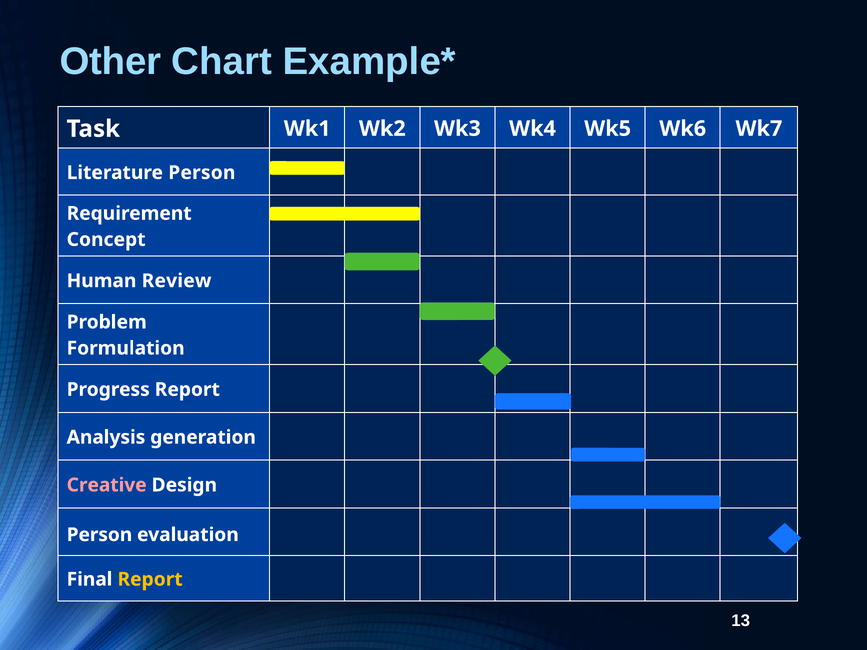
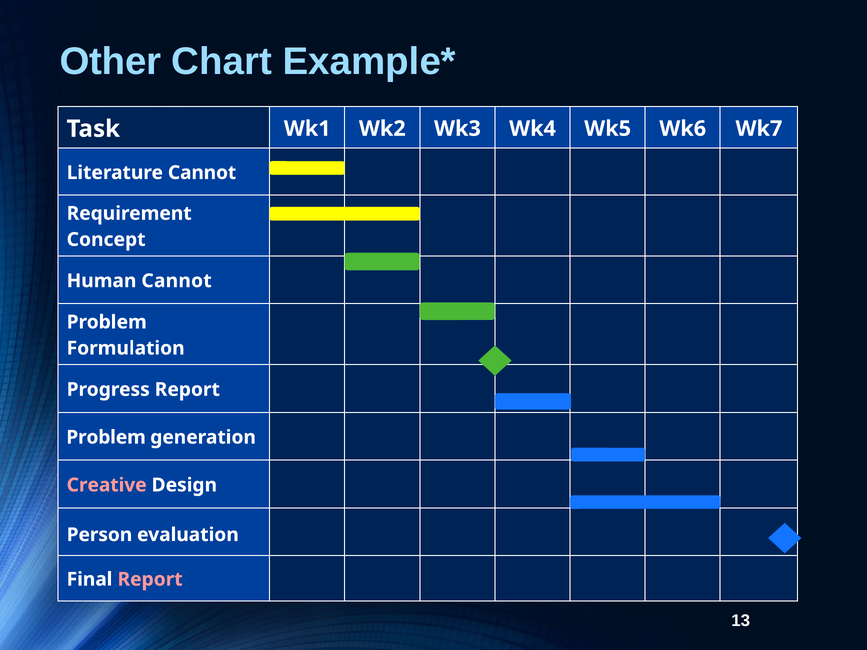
Literature Person: Person -> Cannot (202, 173)
Human Review: Review -> Cannot (177, 281)
Analysis: Analysis -> Problem (106, 437)
Report colour: yellow -> pink (150, 580)
